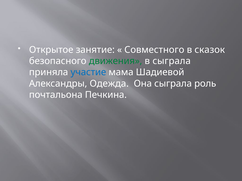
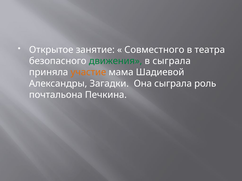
сказок: сказок -> театра (210, 50)
участие colour: blue -> orange (88, 72)
Одежда: Одежда -> Загадки (109, 84)
